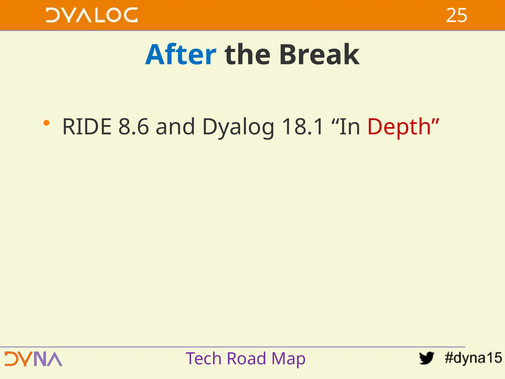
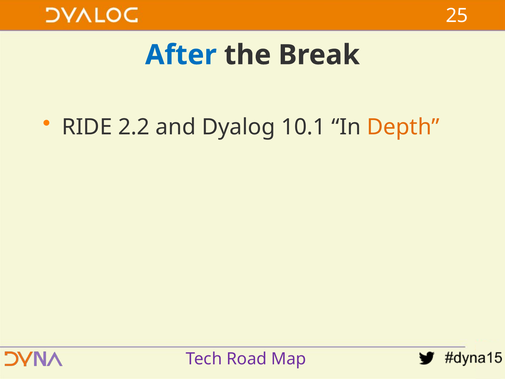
8.6: 8.6 -> 2.2 (134, 127)
18.1: 18.1 -> 10.1 (303, 127)
Depth colour: red -> orange (403, 127)
